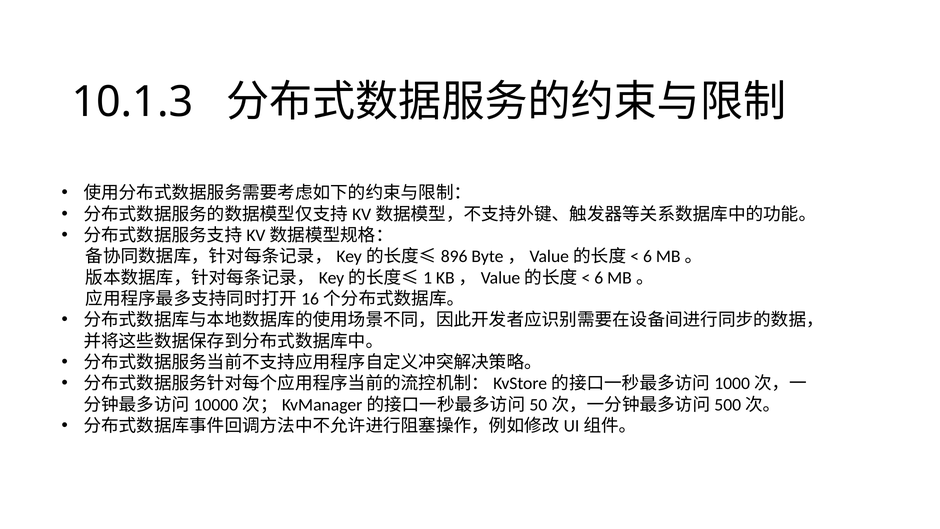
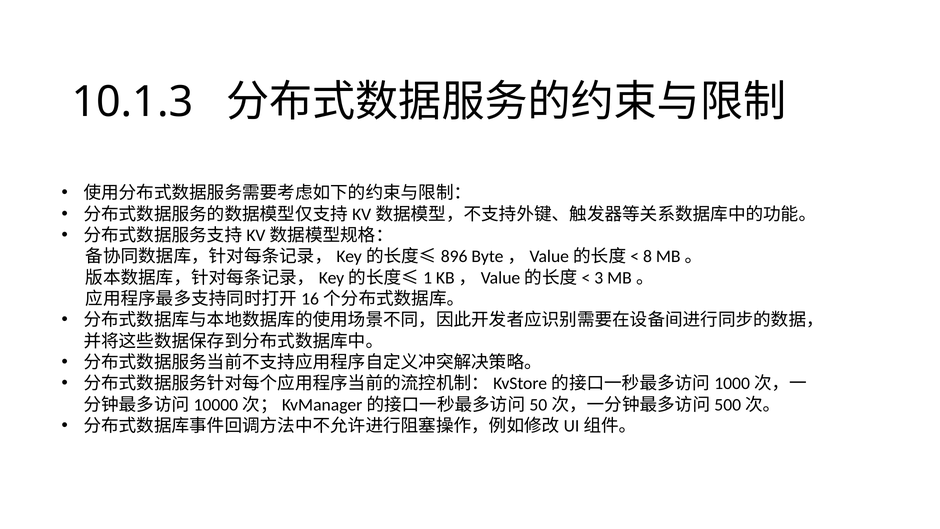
6: 6 -> 8 (647, 256)
6: 6 -> 3 (599, 278)
